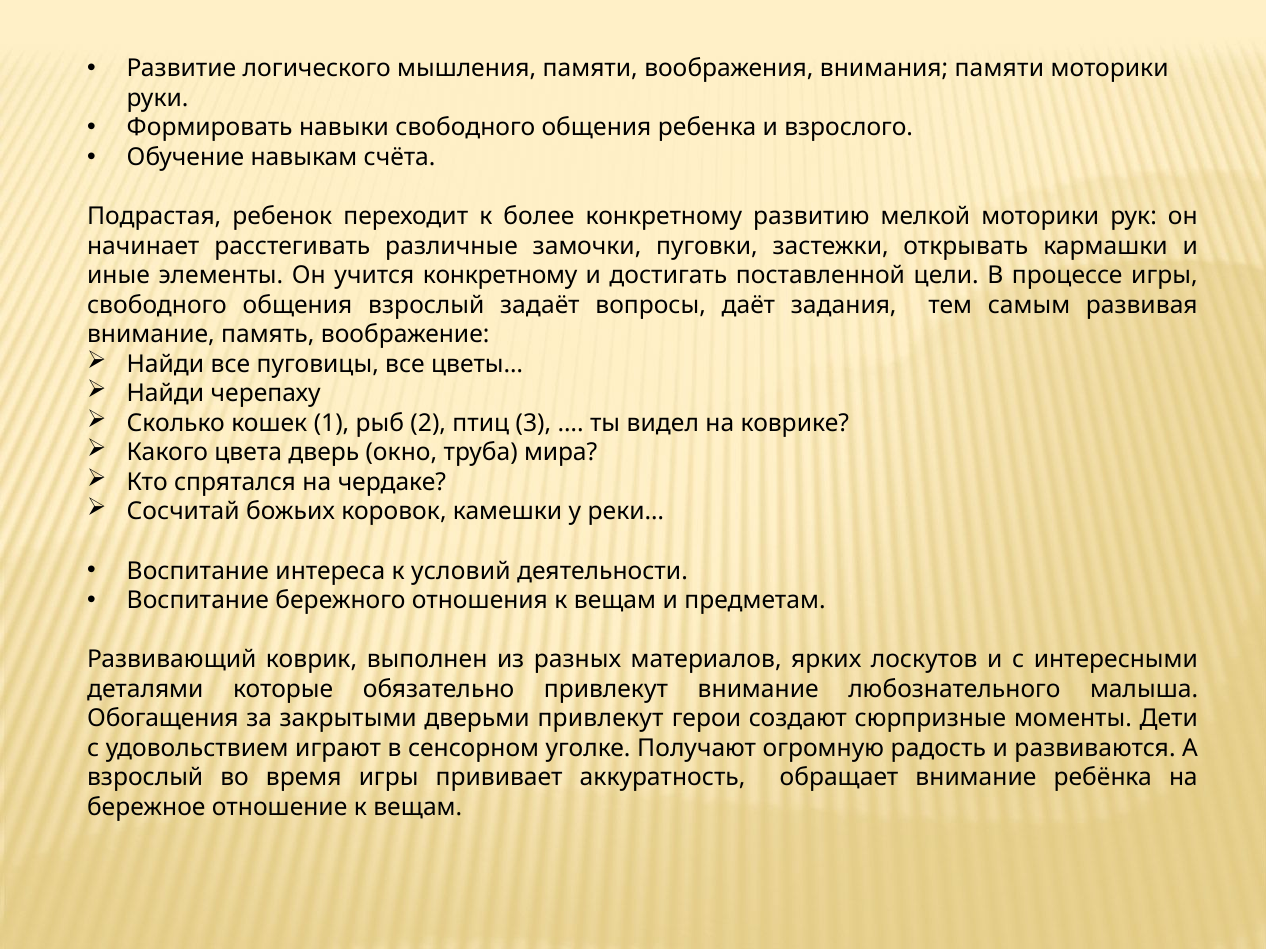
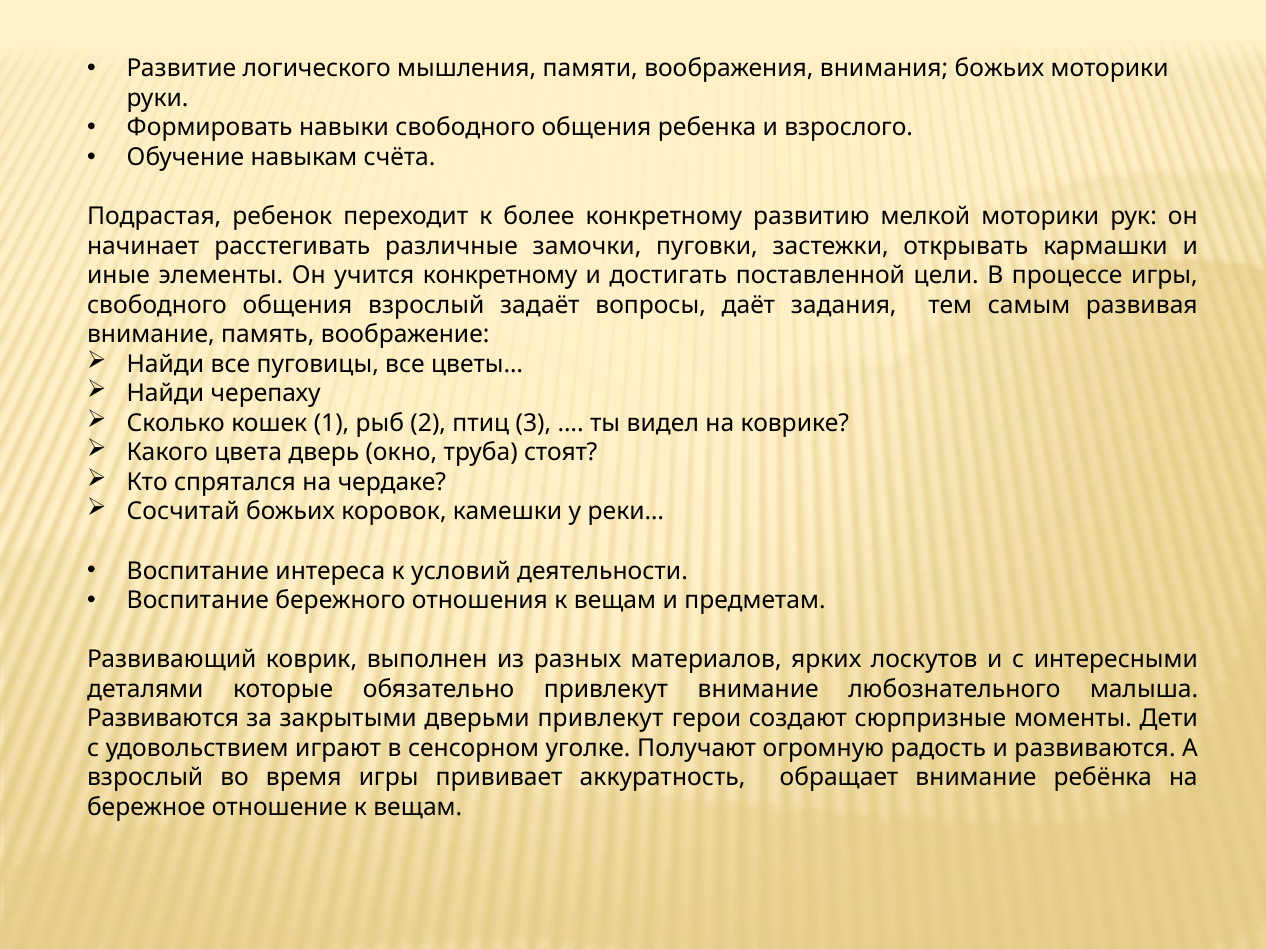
внимания памяти: памяти -> божьих (999, 69)
мира: мира -> стоят (561, 453)
Обогащения: Обогащения -> Развиваются (163, 719)
